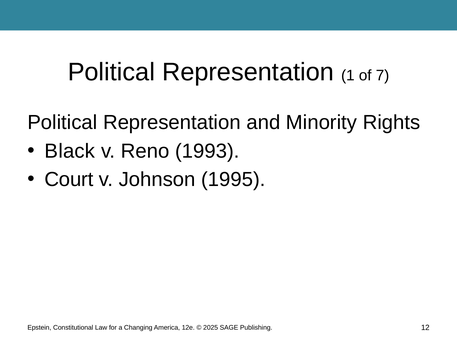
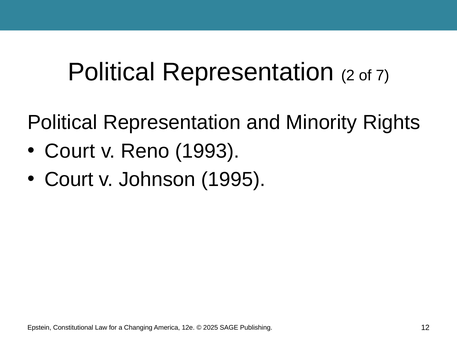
1: 1 -> 2 (348, 76)
Black: Black -> Court (70, 151)
